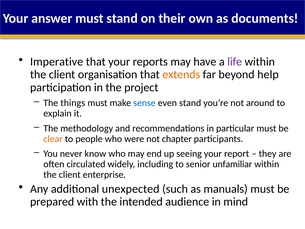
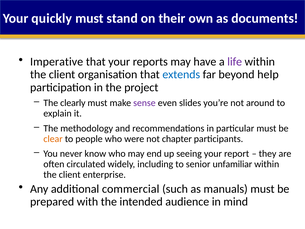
answer: answer -> quickly (52, 18)
extends colour: orange -> blue (181, 74)
things: things -> clearly (73, 103)
sense colour: blue -> purple (144, 103)
even stand: stand -> slides (190, 103)
unexpected: unexpected -> commercial (131, 189)
